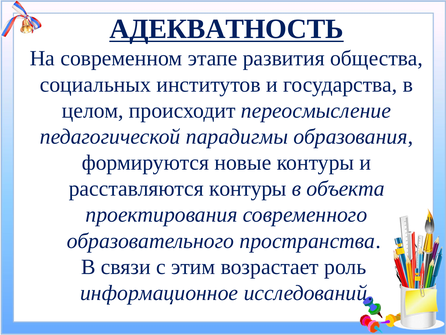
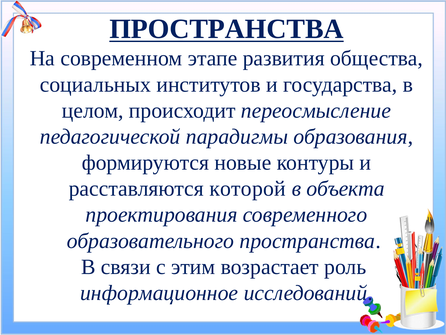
АДЕКВАТНОСТЬ: АДЕКВАТНОСТЬ -> ПРОСТРАНСТВА (227, 29)
расставляются контуры: контуры -> которой (248, 188)
